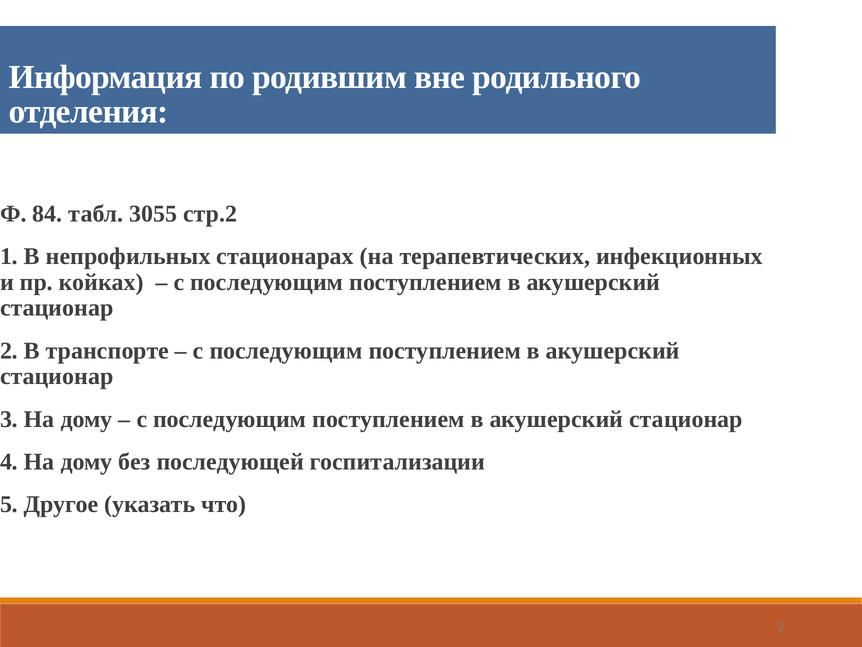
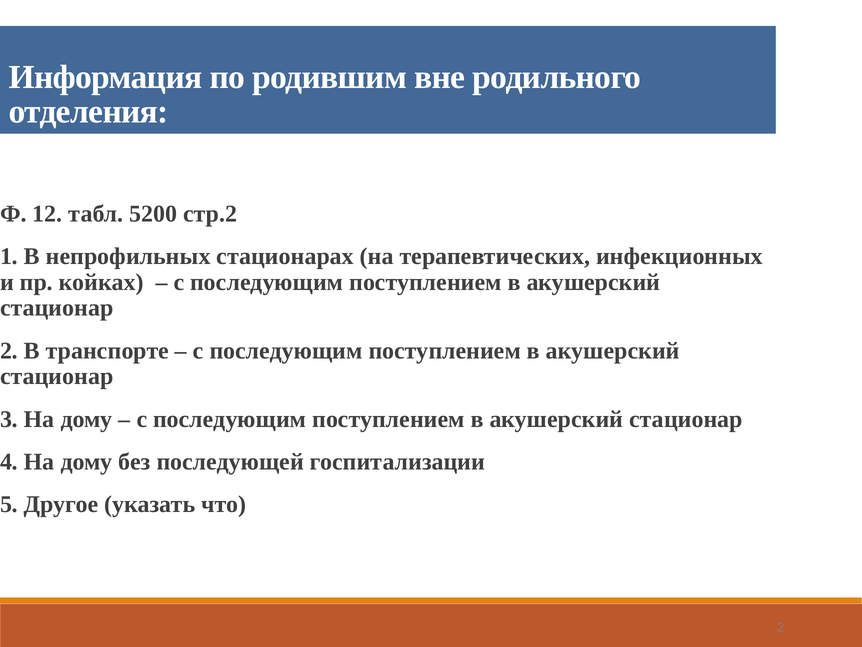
84: 84 -> 12 (47, 213)
3055: 3055 -> 5200 (153, 213)
